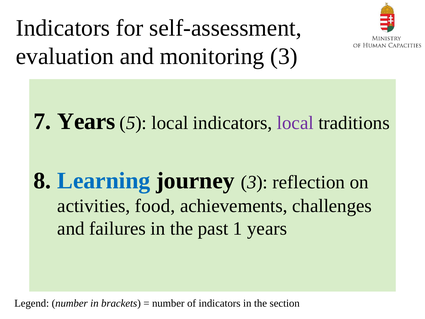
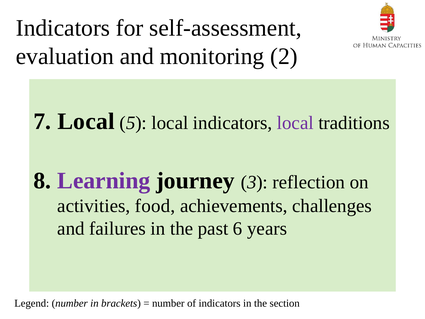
monitoring 3: 3 -> 2 (284, 56)
Years: Years -> Local (86, 121)
Learning colour: blue -> purple (104, 181)
1: 1 -> 6 (238, 229)
